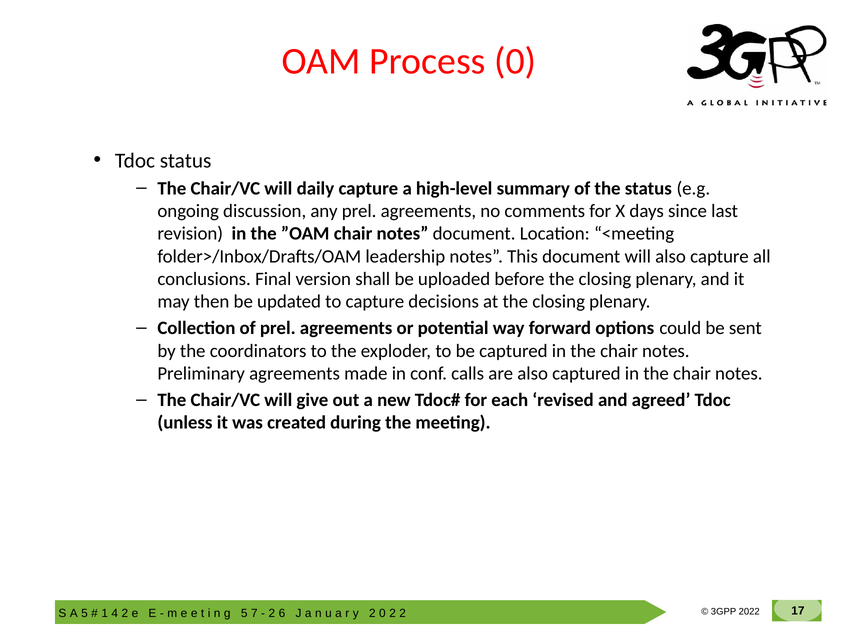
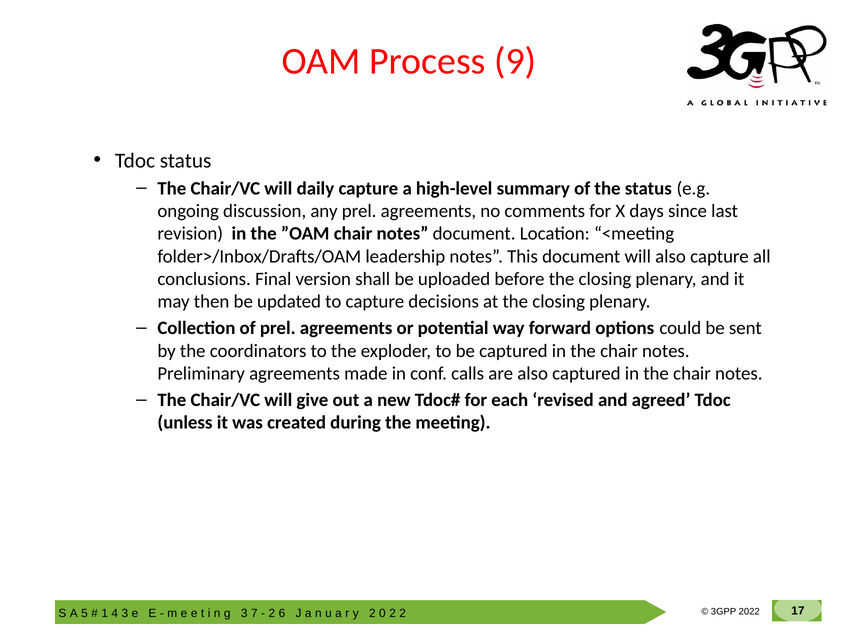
Process 0: 0 -> 9 (515, 61)
2: 2 -> 3 (125, 614)
5: 5 -> 3 (244, 614)
